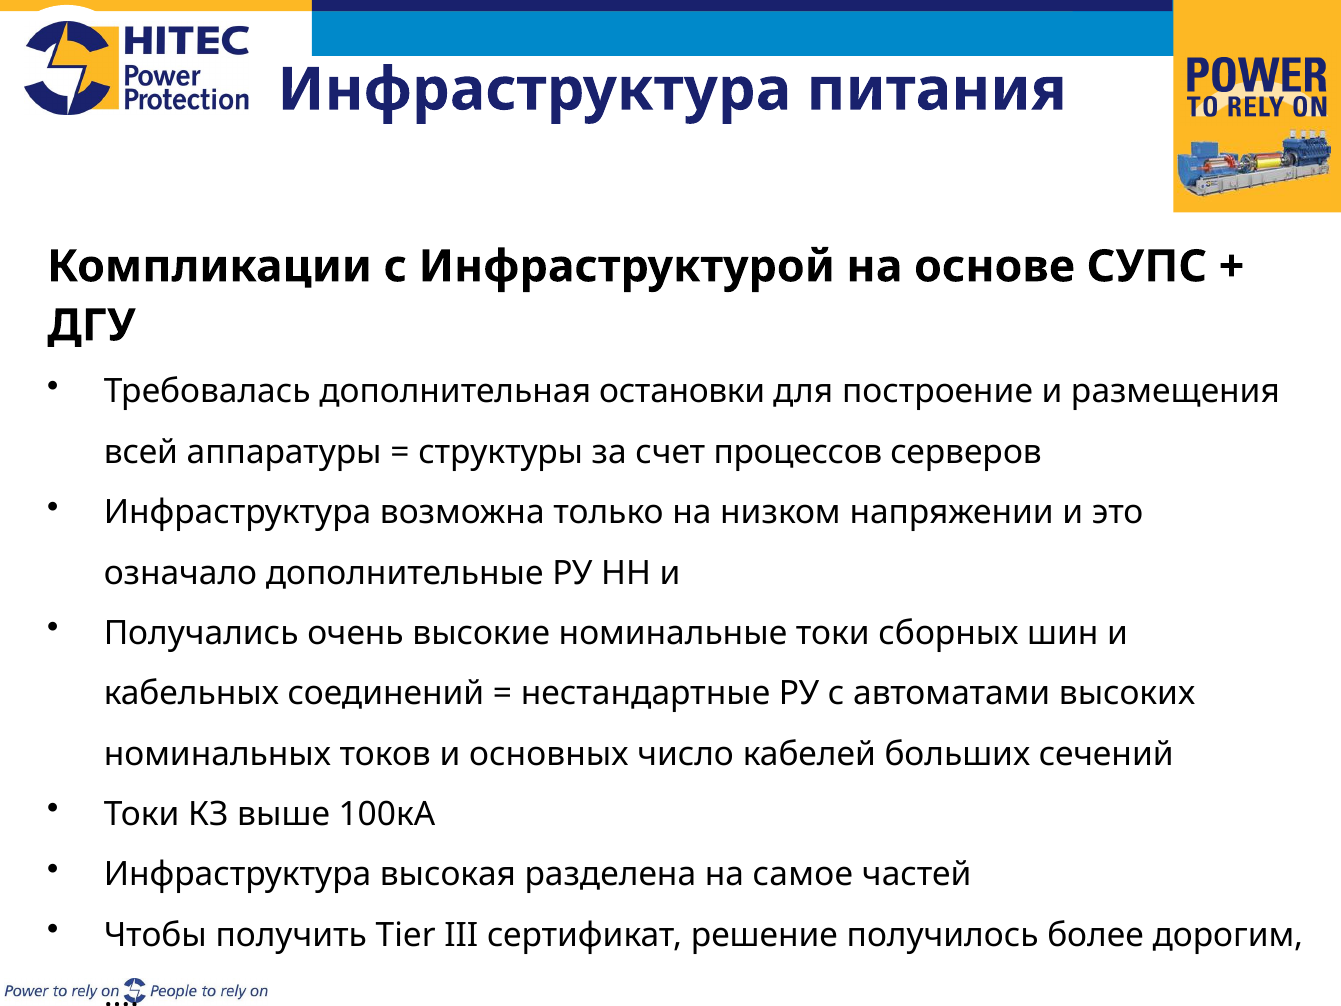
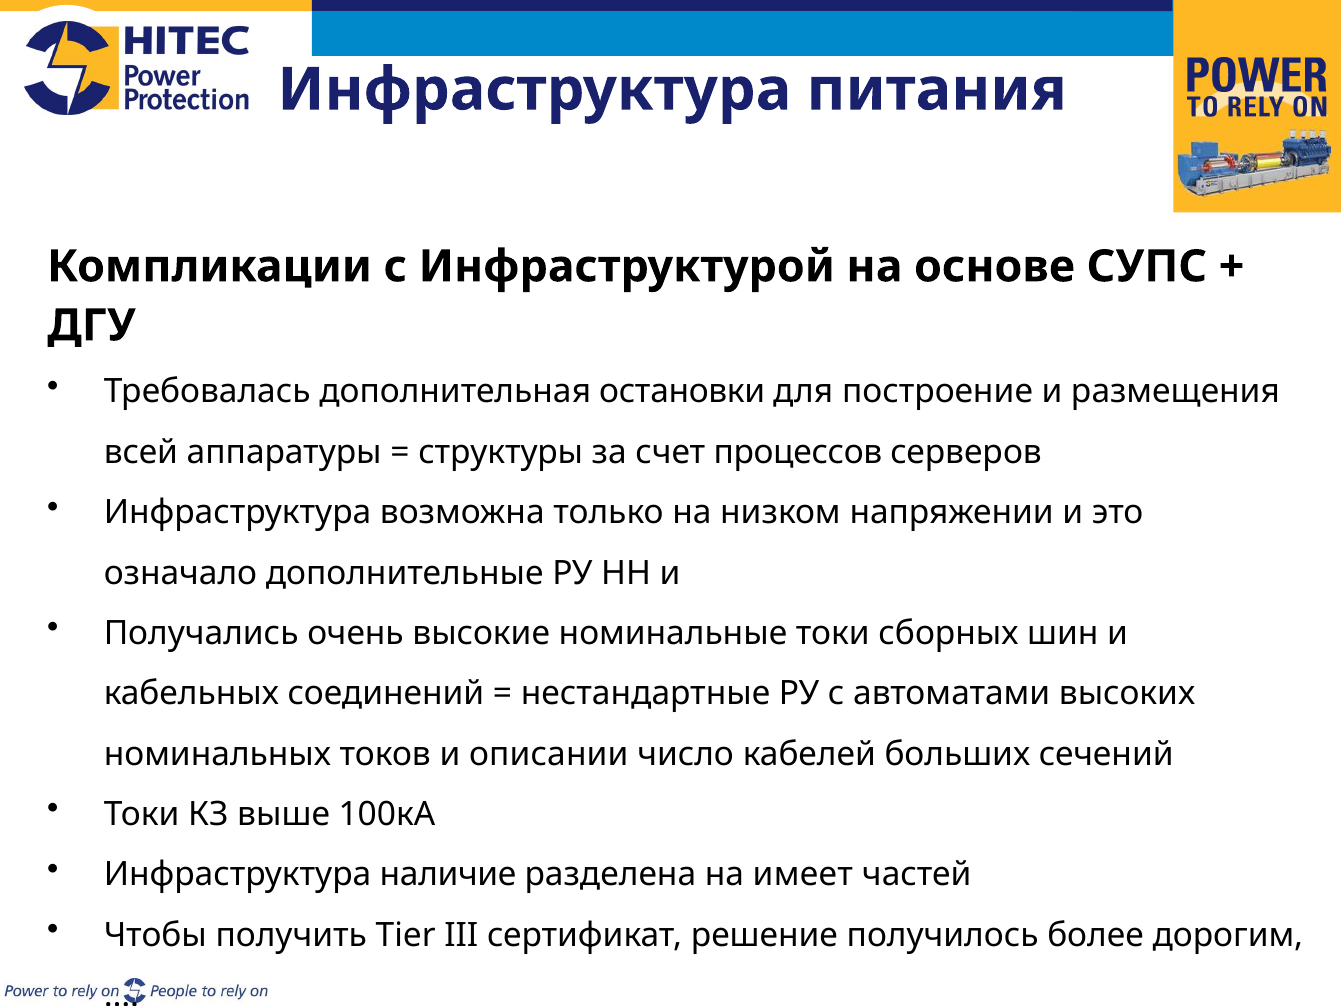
основных: основных -> описании (549, 754)
высокая: высокая -> наличие (448, 875)
самое: самое -> имеет (803, 875)
